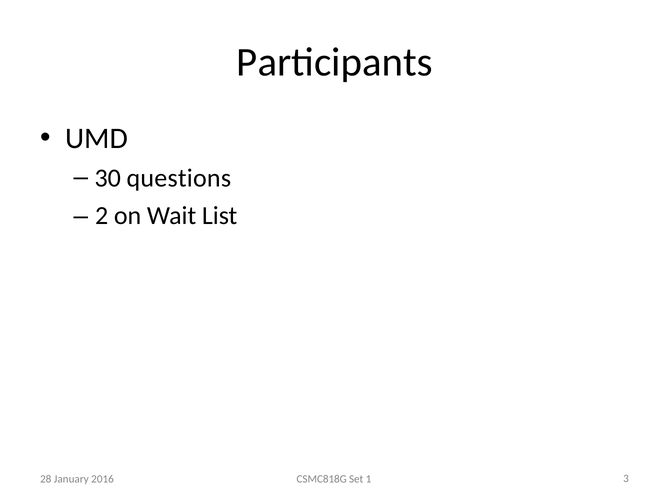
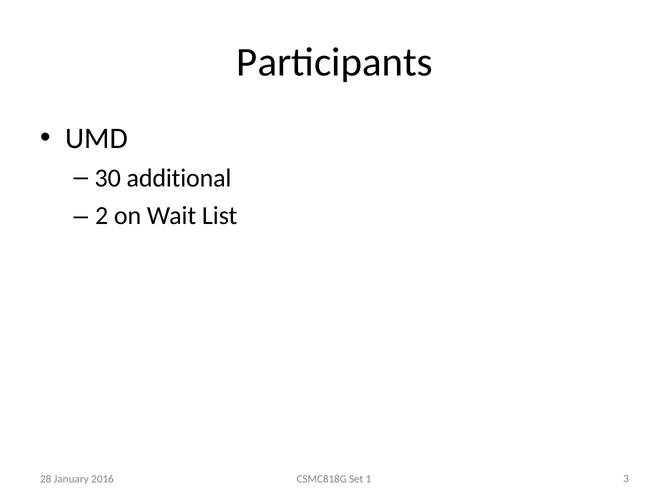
questions: questions -> additional (179, 178)
